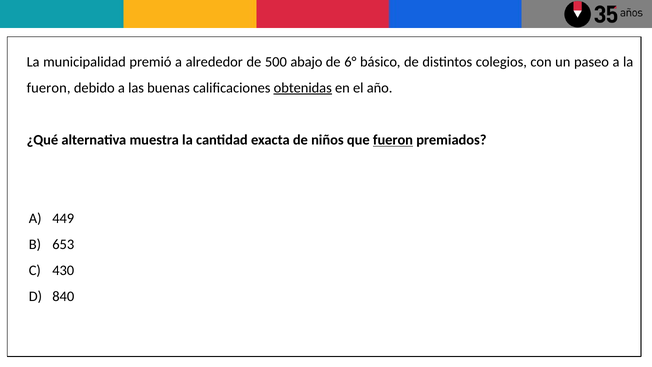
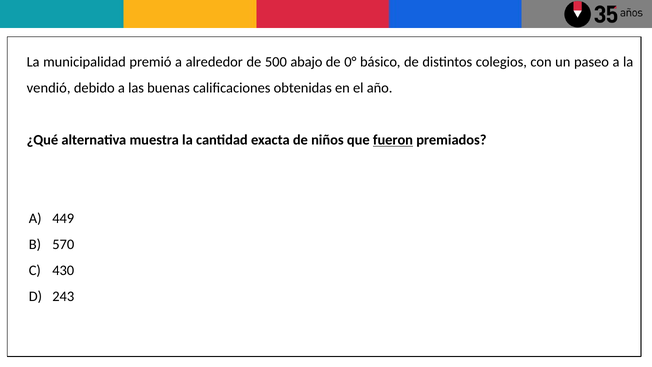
6°: 6° -> 0° (350, 62)
fueron: fueron -> vendió (49, 88)
obtenidas underline: present -> none (303, 88)
653: 653 -> 570 (63, 244)
840: 840 -> 243 (63, 296)
